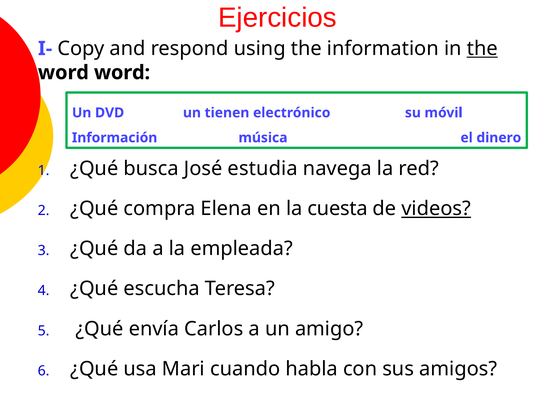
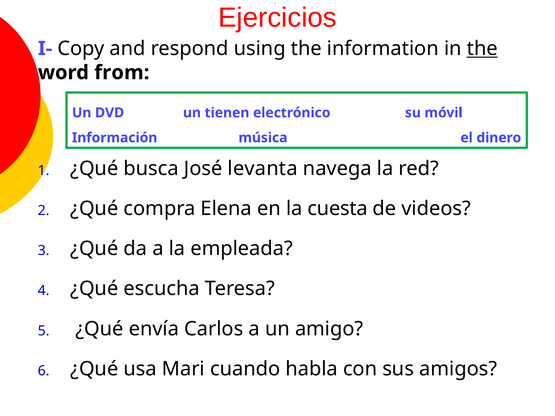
word word: word -> from (122, 73)
estudia: estudia -> levanta (263, 169)
videos underline: present -> none (436, 209)
